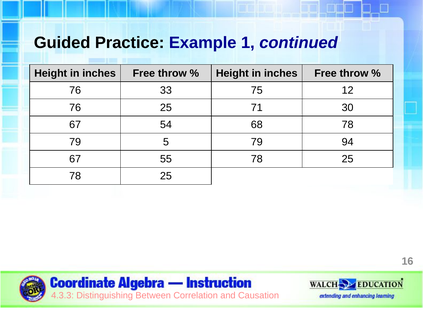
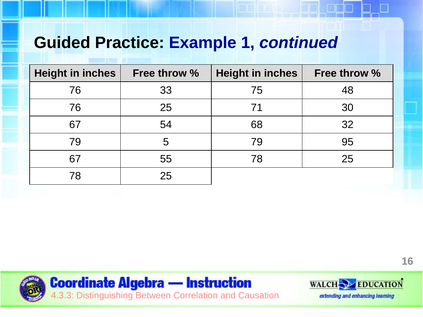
12: 12 -> 48 (348, 91)
68 78: 78 -> 32 (348, 125)
94: 94 -> 95 (348, 142)
